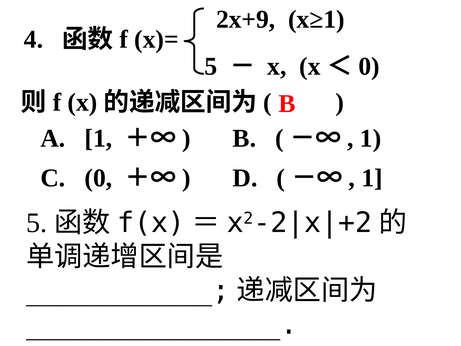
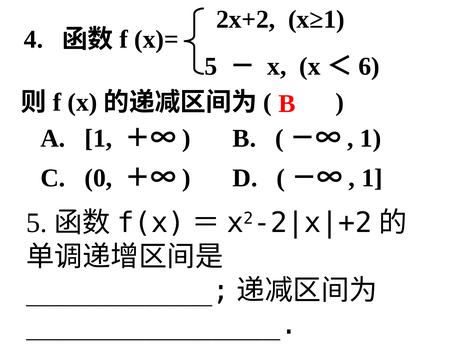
2x+9: 2x+9 -> 2x+2 (246, 19)
0: 0 -> 6 (369, 66)
